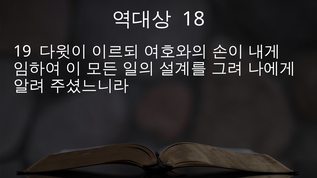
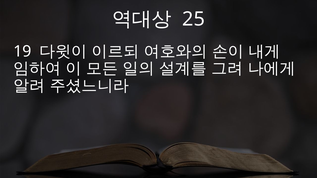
18: 18 -> 25 (194, 19)
